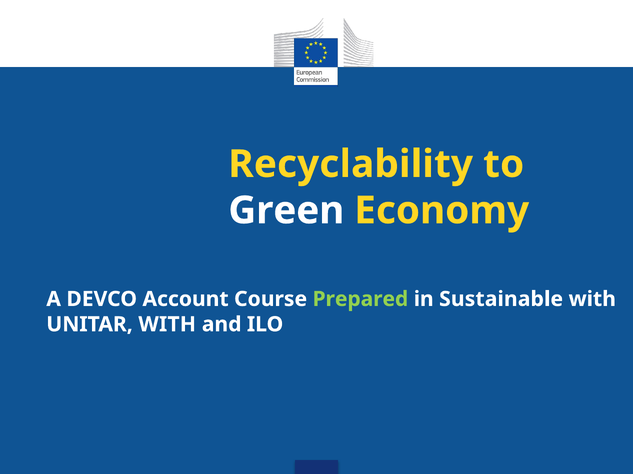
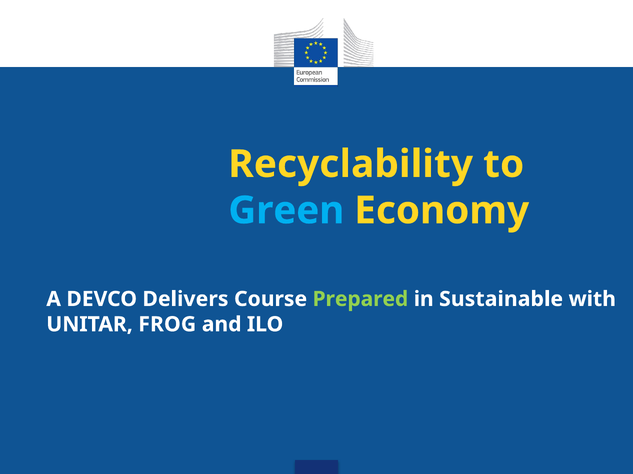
Green colour: white -> light blue (286, 211)
Account: Account -> Delivers (185, 300)
UNITAR WITH: WITH -> FROG (167, 325)
